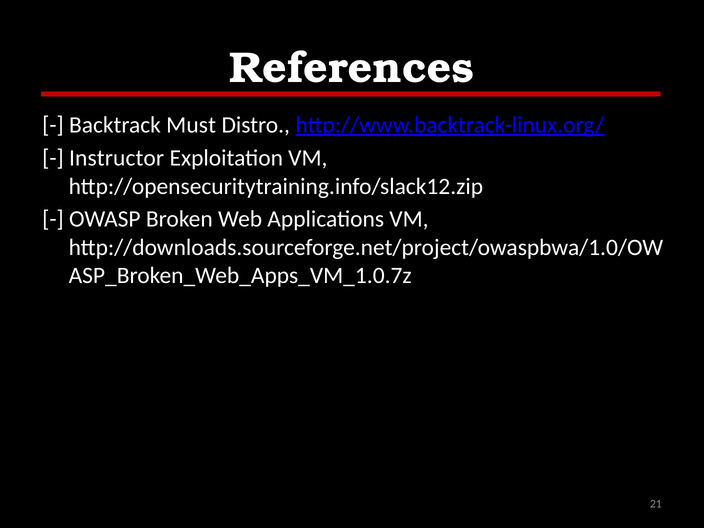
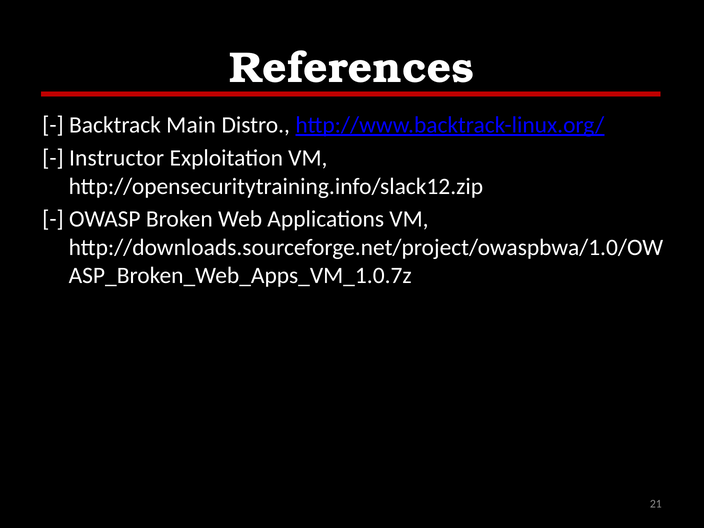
Must: Must -> Main (191, 125)
